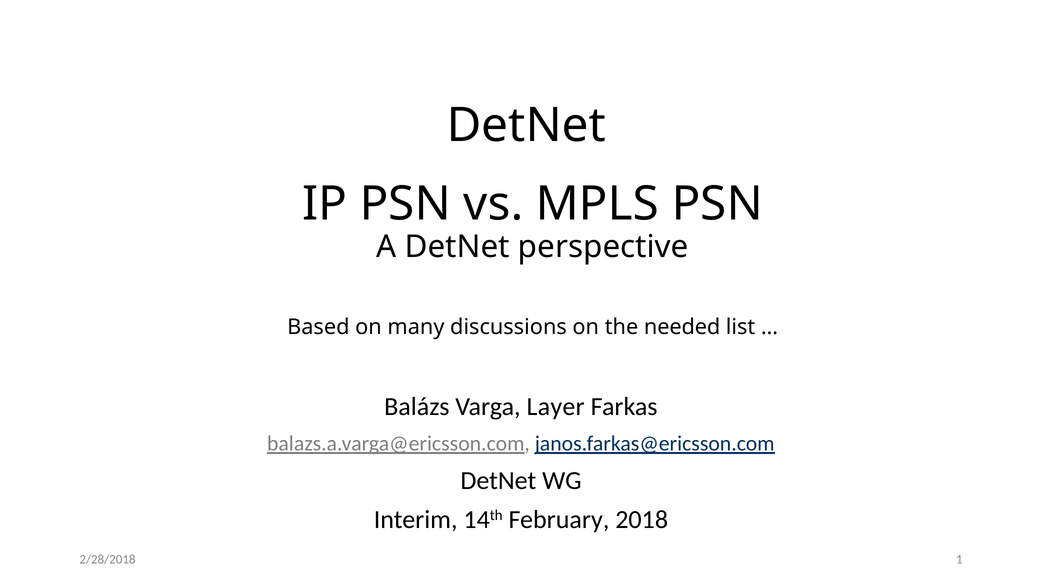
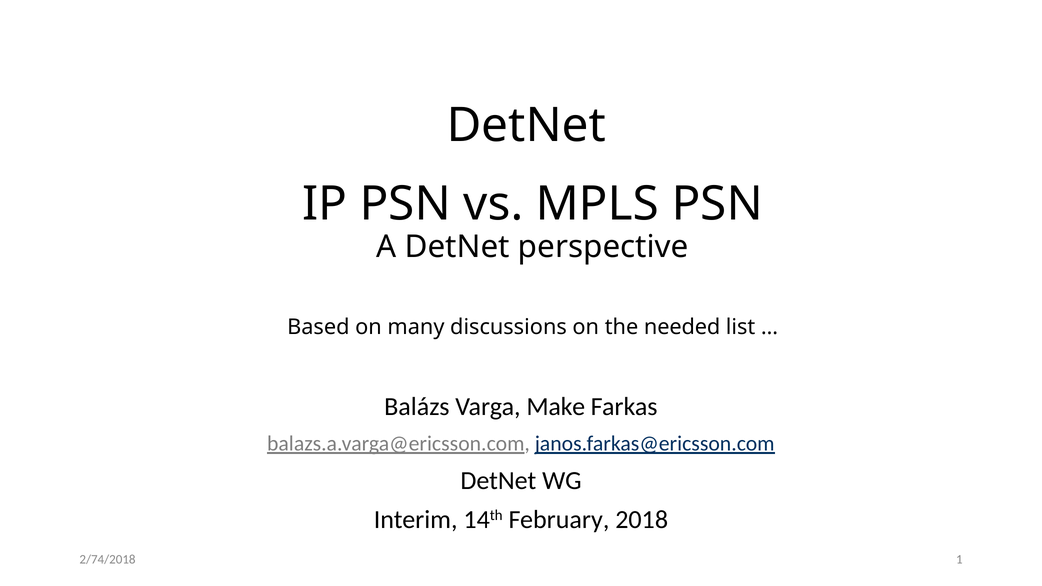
Layer: Layer -> Make (556, 407)
2/28/2018: 2/28/2018 -> 2/74/2018 (107, 560)
